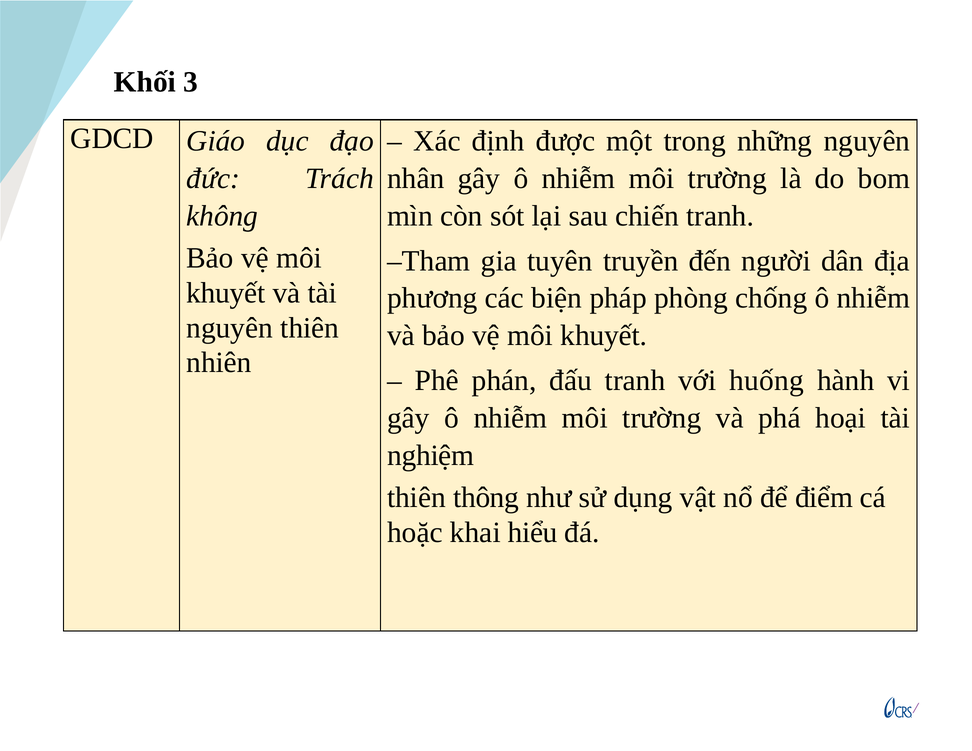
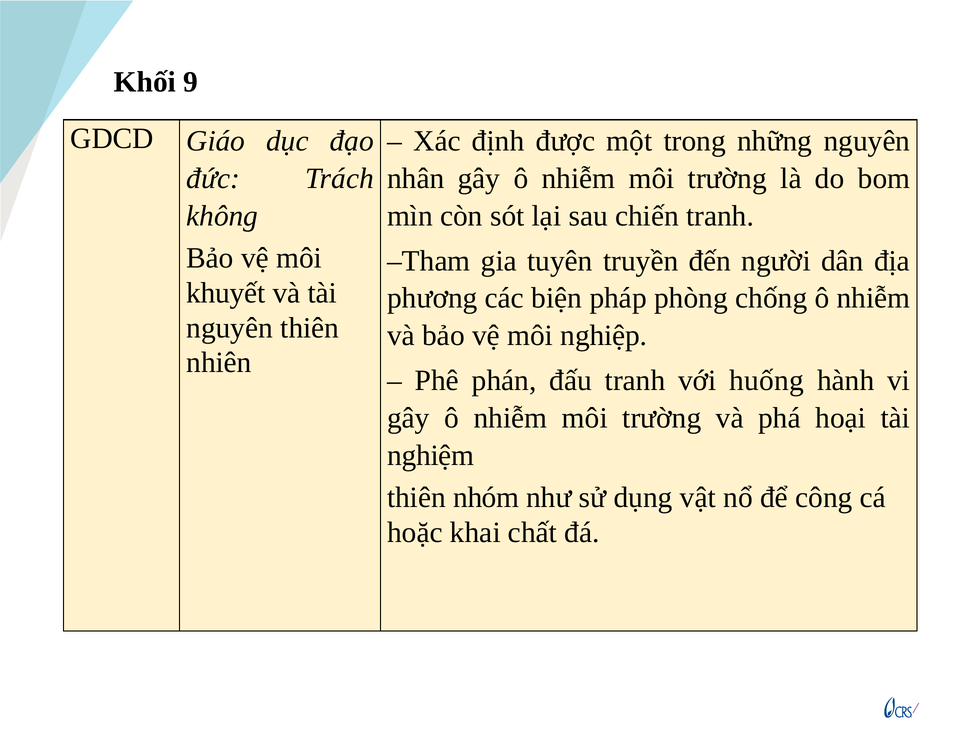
3: 3 -> 9 (191, 82)
khuyết: khuyết -> nghiệp (604, 336)
thông: thông -> nhóm (486, 498)
điểm: điểm -> công (824, 498)
hiểu: hiểu -> chất (533, 532)
